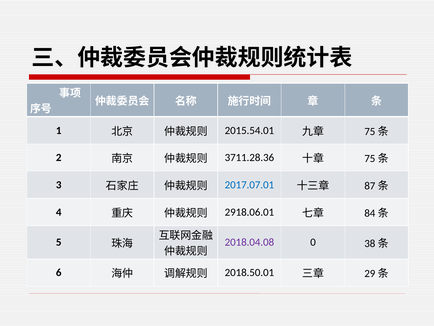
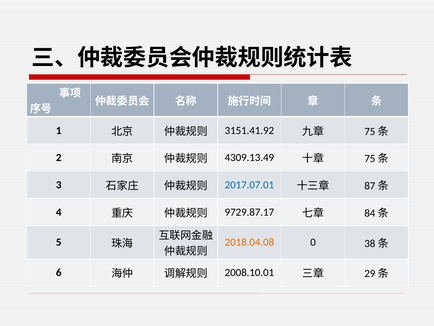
2015.54.01: 2015.54.01 -> 3151.41.92 (249, 130)
3711.28.36: 3711.28.36 -> 4309.13.49 (249, 157)
2918.06.01: 2918.06.01 -> 9729.87.17 (249, 212)
2018.04.08 colour: purple -> orange (249, 242)
2018.50.01: 2018.50.01 -> 2008.10.01 (249, 272)
